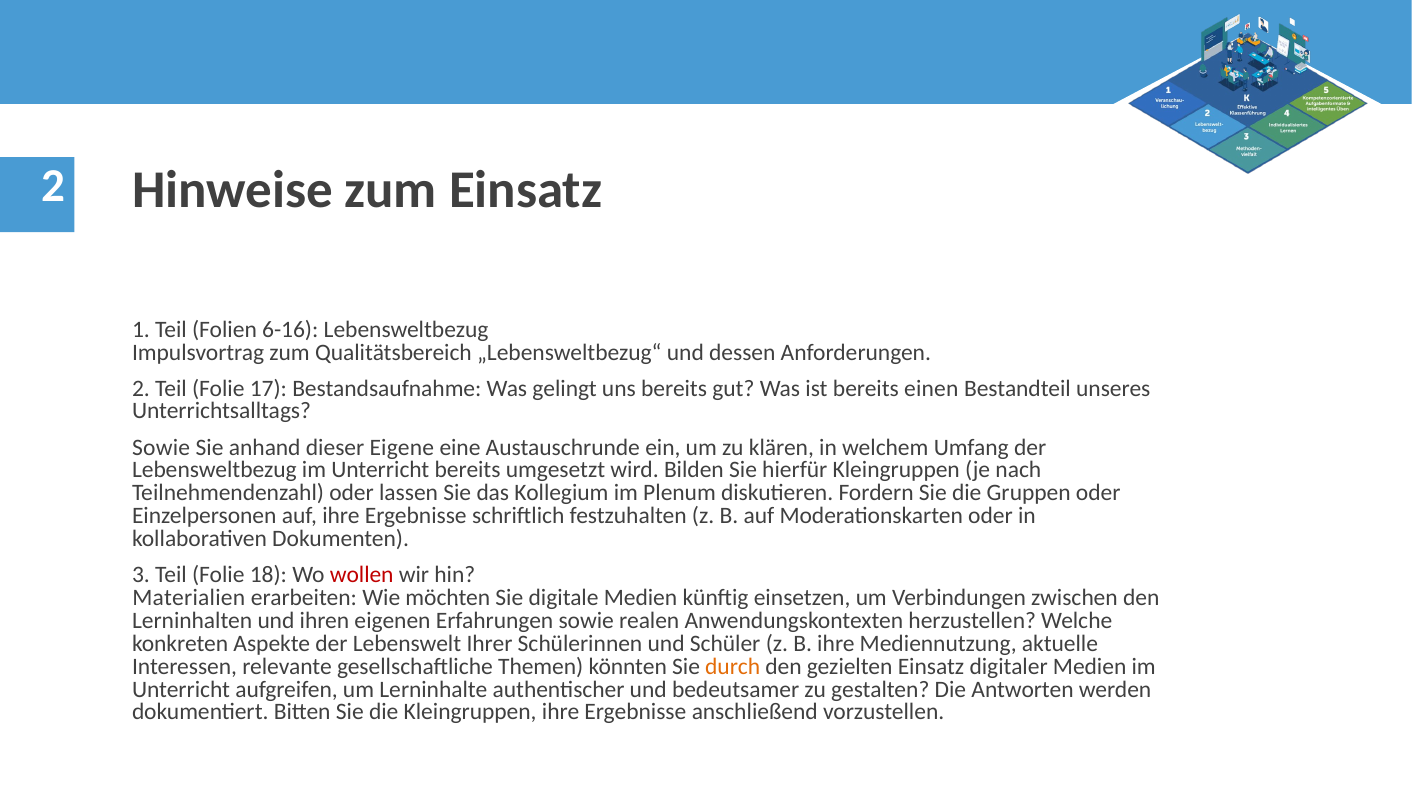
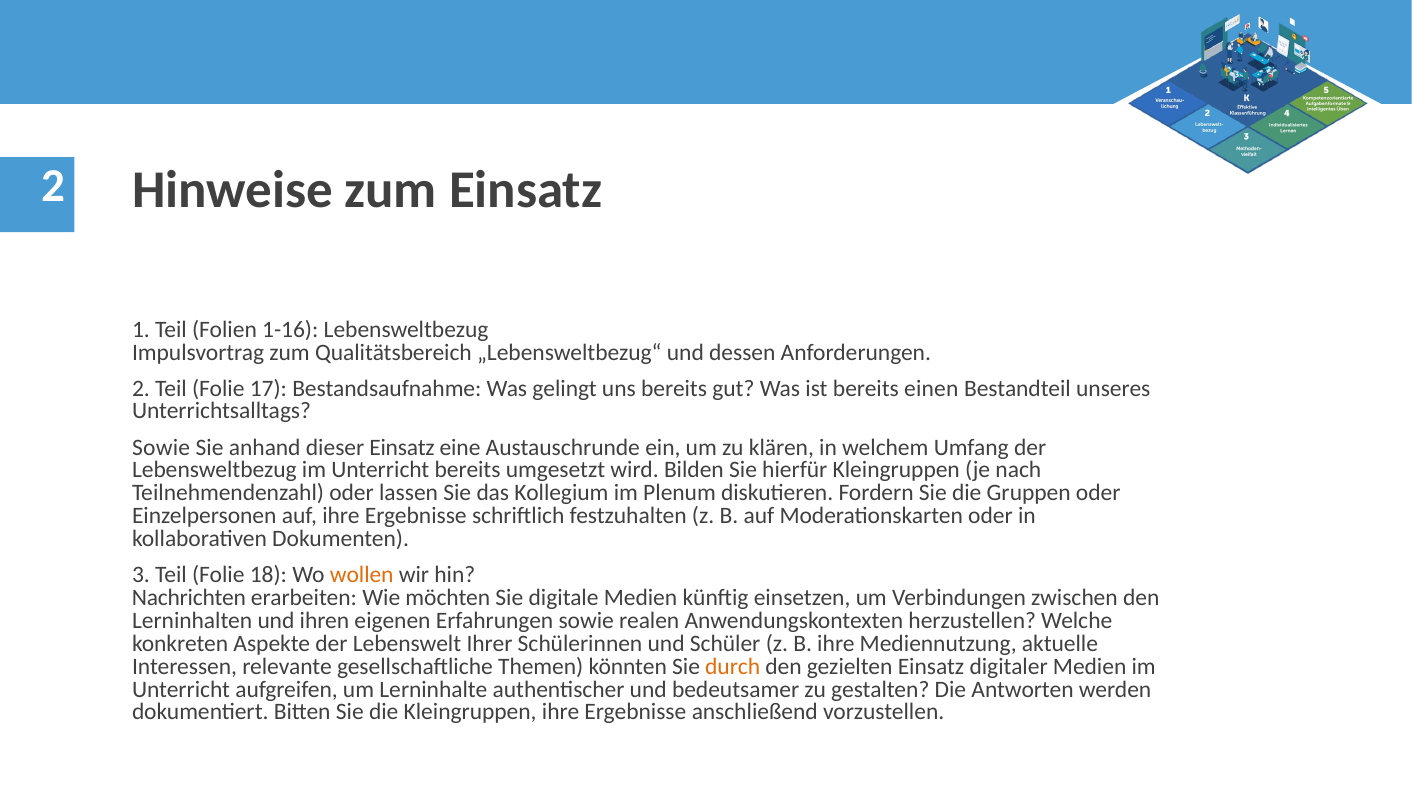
6-16: 6-16 -> 1-16 (290, 329)
dieser Eigene: Eigene -> Einsatz (402, 447)
wollen colour: red -> orange (362, 575)
Materialien: Materialien -> Nachrichten (189, 598)
